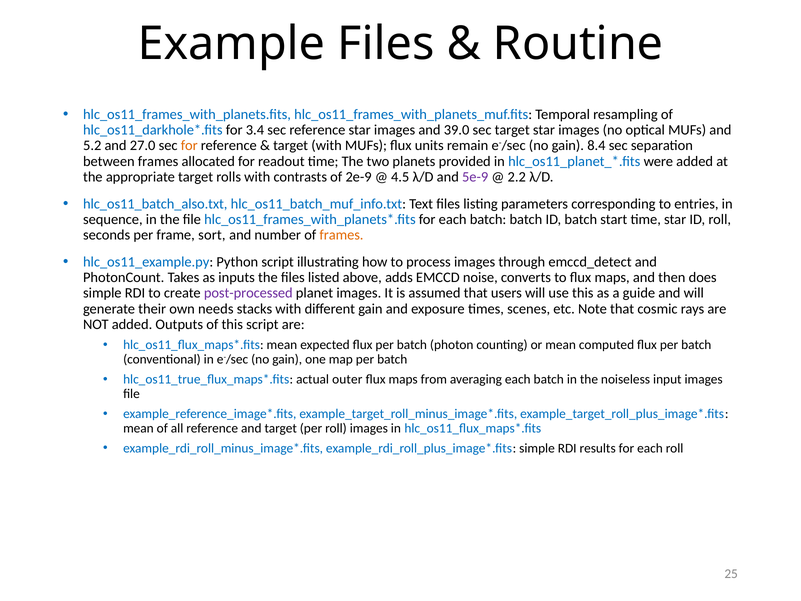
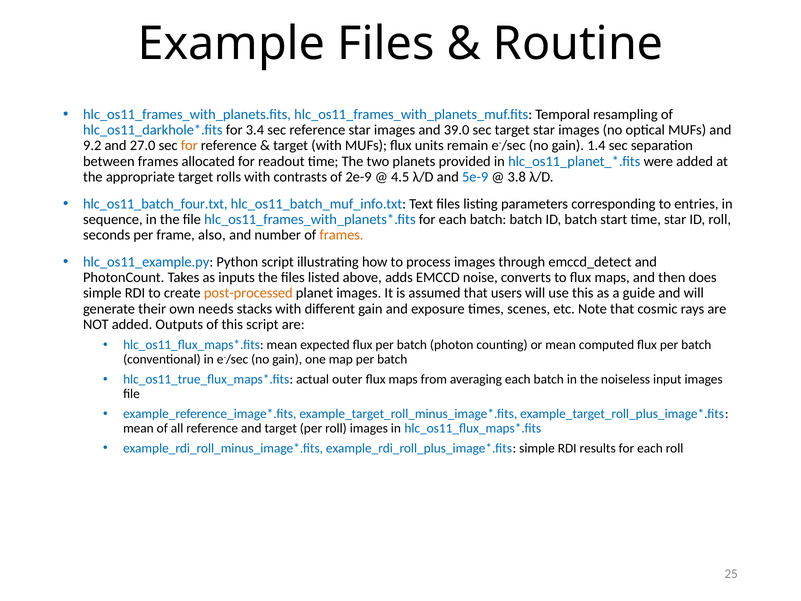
5.2: 5.2 -> 9.2 (92, 146)
8.4: 8.4 -> 1.4 (596, 146)
5e-9 colour: purple -> blue (475, 177)
2.2: 2.2 -> 3.8 (517, 177)
hlc_os11_batch_also.txt: hlc_os11_batch_also.txt -> hlc_os11_batch_four.txt (155, 204)
sort: sort -> also (212, 235)
post-processed colour: purple -> orange (248, 293)
